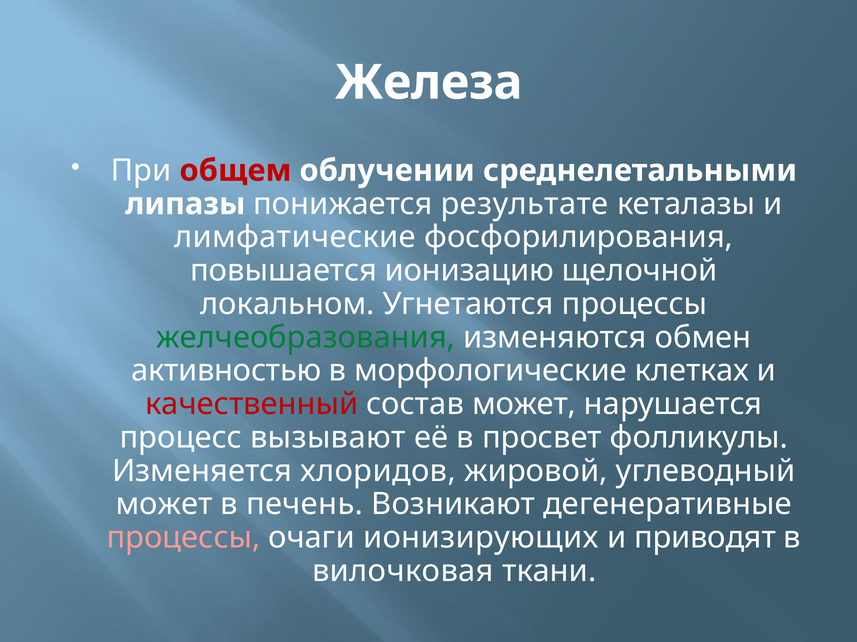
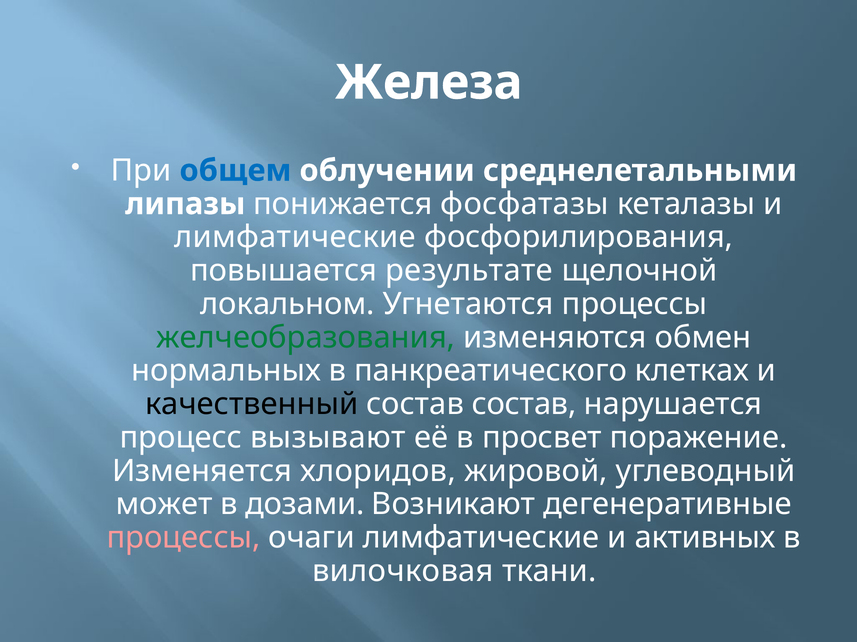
общем colour: red -> blue (235, 171)
результате: результате -> фосфатазы (525, 204)
ионизацию: ионизацию -> результате (469, 271)
активностью: активностью -> нормальных (226, 371)
морфологические: морфологические -> панкреатического (491, 371)
качественный colour: red -> black (252, 405)
состав может: может -> состав (524, 405)
фолликулы: фолликулы -> поражение (699, 438)
печень: печень -> дозами (305, 505)
очаги ионизирующих: ионизирующих -> лимфатические (481, 538)
приводят: приводят -> активных (705, 538)
